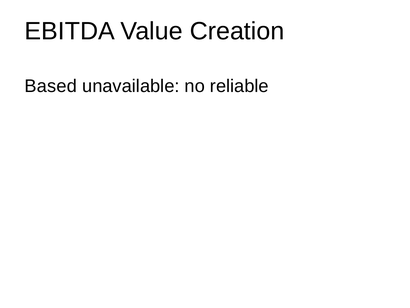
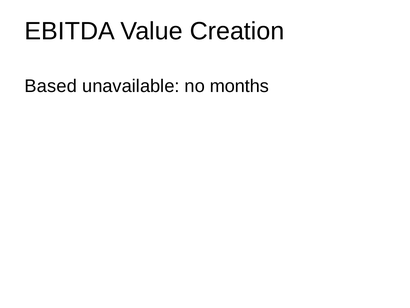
reliable: reliable -> months (239, 86)
